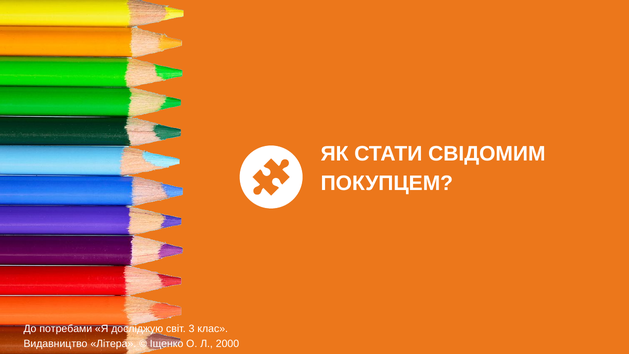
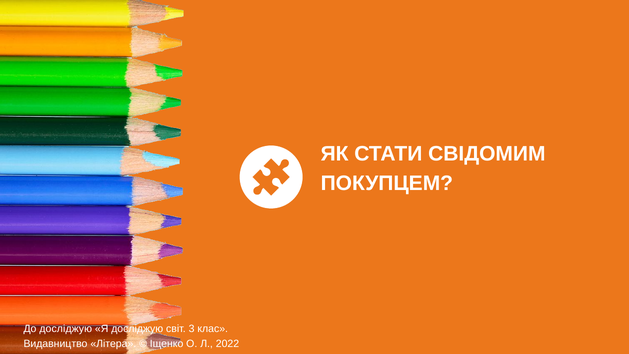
До потребами: потребами -> досліджую (66, 329)
2000: 2000 -> 2022 (227, 343)
